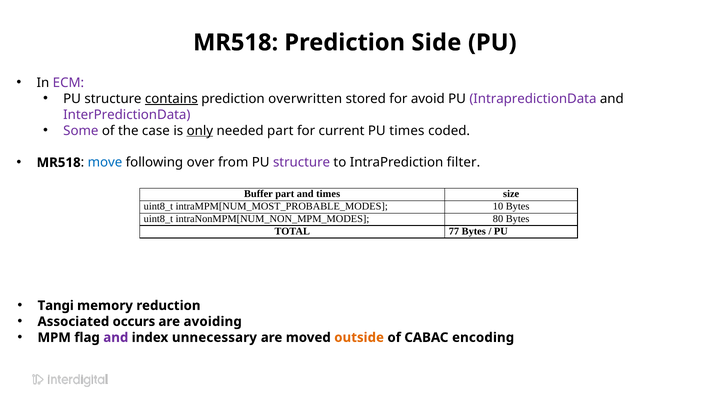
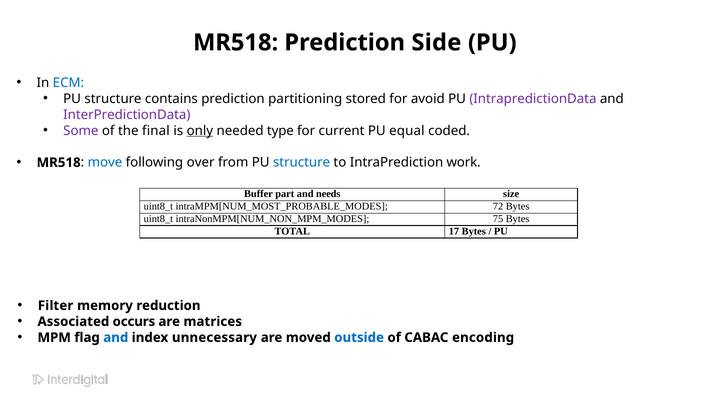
ECM colour: purple -> blue (68, 83)
contains underline: present -> none (171, 99)
overwritten: overwritten -> partitioning (305, 99)
case: case -> final (156, 131)
needed part: part -> type (280, 131)
PU times: times -> equal (407, 131)
structure colour: purple -> blue (302, 163)
filter: filter -> work (464, 163)
and times: times -> needs (328, 194)
10: 10 -> 72 (498, 207)
80: 80 -> 75 (498, 219)
77: 77 -> 17 (454, 232)
Tangi: Tangi -> Filter (56, 306)
avoiding: avoiding -> matrices (213, 322)
and colour: purple -> blue (116, 338)
outside colour: orange -> blue (359, 338)
